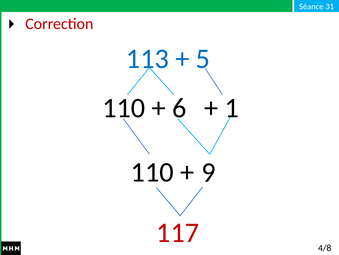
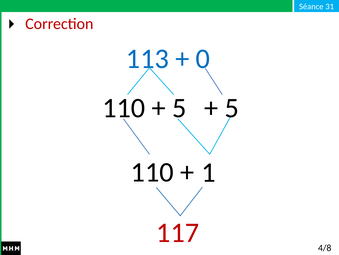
5: 5 -> 0 (203, 59)
6: 6 -> 5 (179, 108)
1: 1 -> 5 (232, 108)
9: 9 -> 1 (208, 172)
